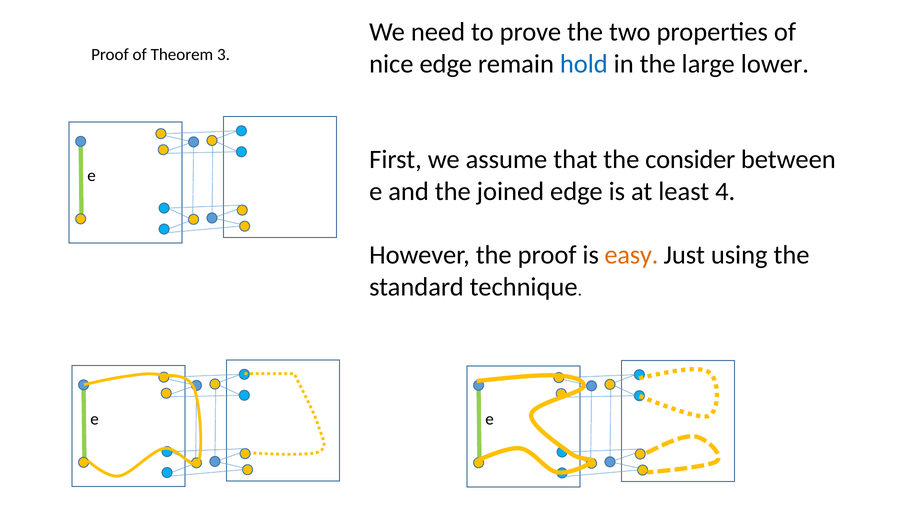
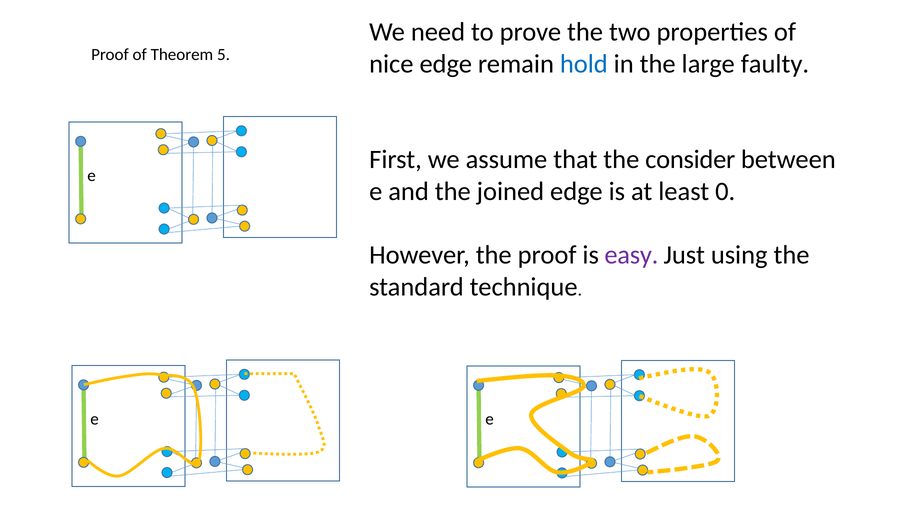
3: 3 -> 5 (224, 54)
lower: lower -> faulty (775, 64)
4: 4 -> 0 (725, 191)
easy colour: orange -> purple (631, 255)
